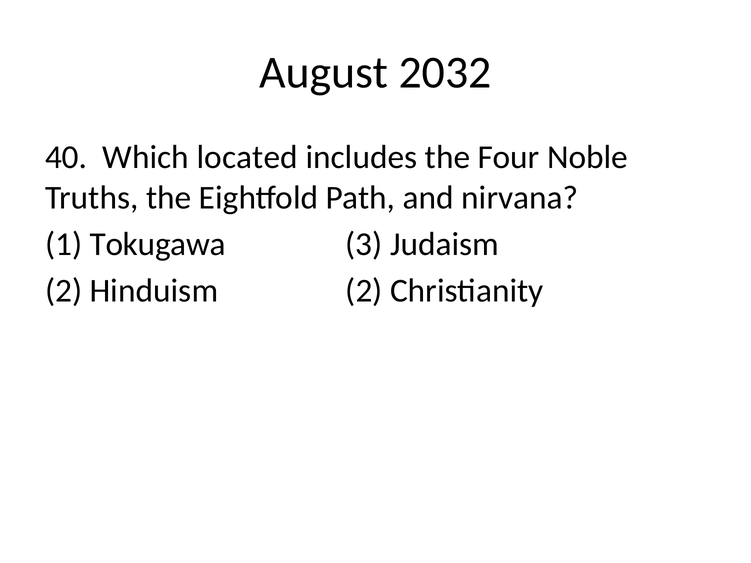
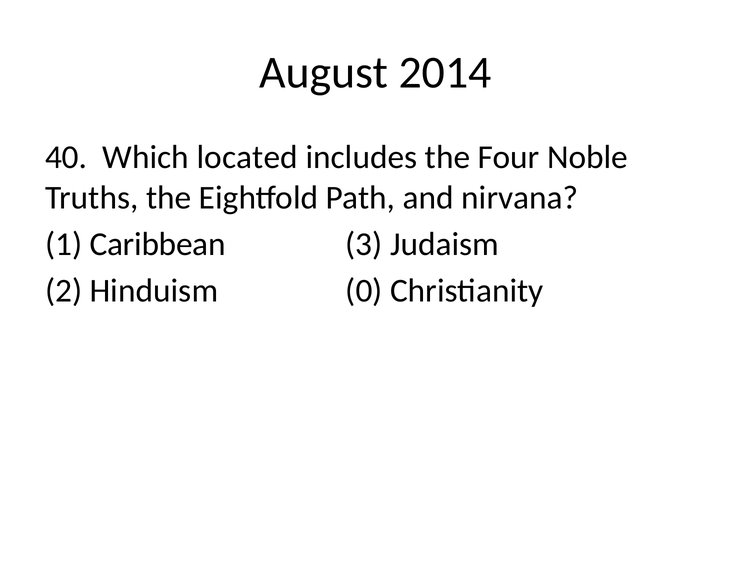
2032: 2032 -> 2014 (445, 73)
Tokugawa: Tokugawa -> Caribbean (158, 244)
Hinduism 2: 2 -> 0 (364, 291)
